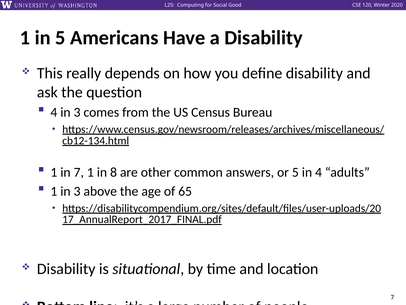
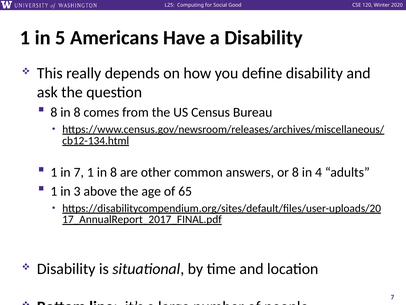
4: 4 -> 8 (54, 112)
3: 3 -> 8 (77, 112)
or 5: 5 -> 8 (295, 172)
